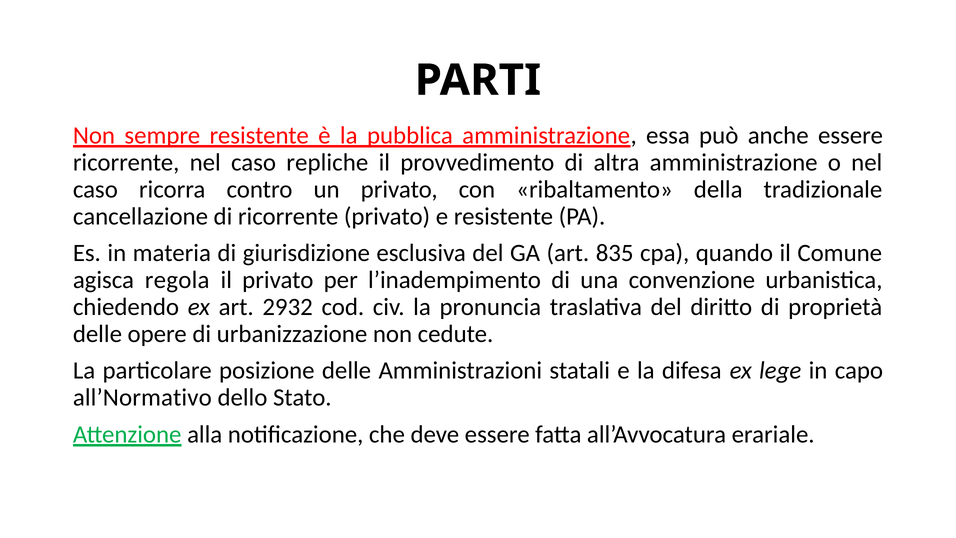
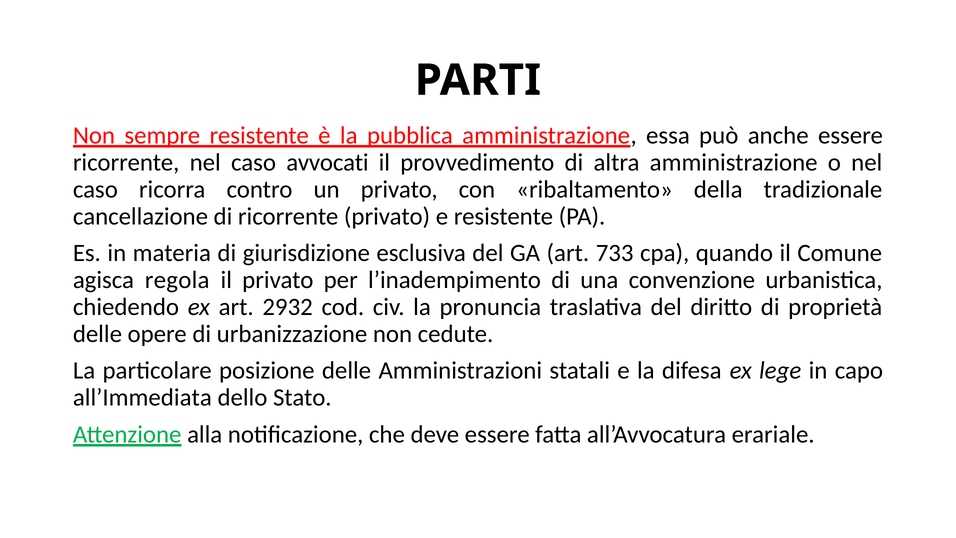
repliche: repliche -> avvocati (327, 162)
835: 835 -> 733 (615, 253)
all’Normativo: all’Normativo -> all’Immediata (142, 397)
